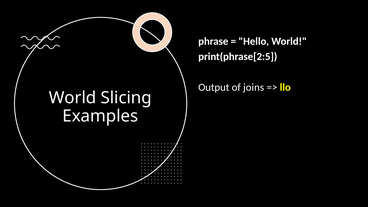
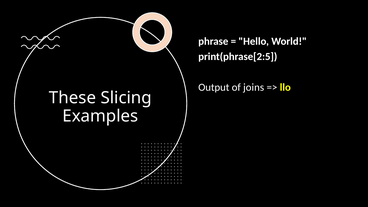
World: World -> These (72, 98)
